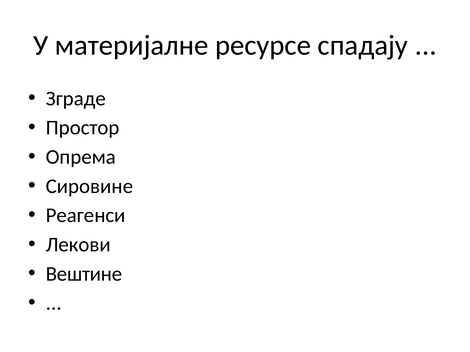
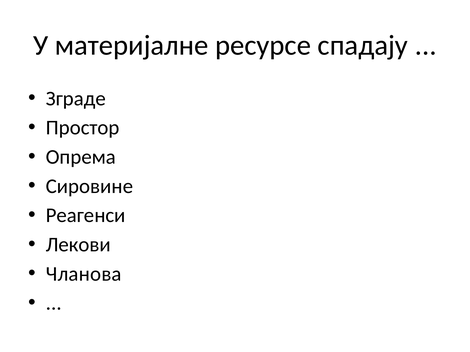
Вештине: Вештине -> Чланова (84, 274)
